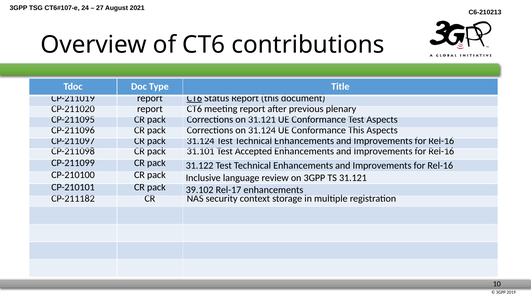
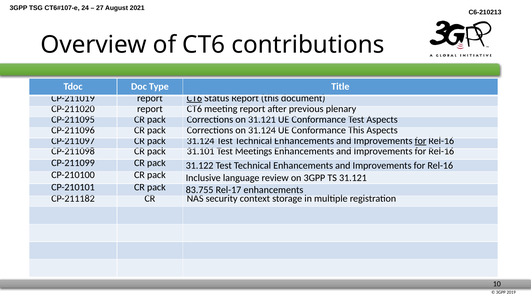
for underline: none -> present (421, 141)
Accepted: Accepted -> Meetings (254, 151)
39.102: 39.102 -> 83.755 (200, 190)
